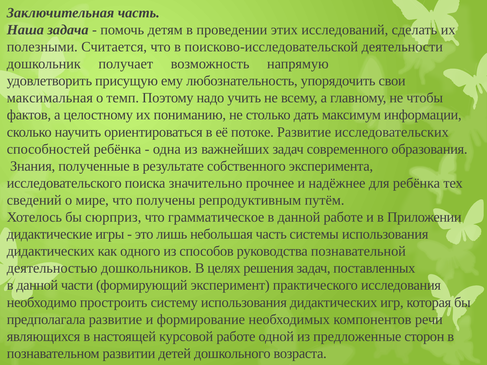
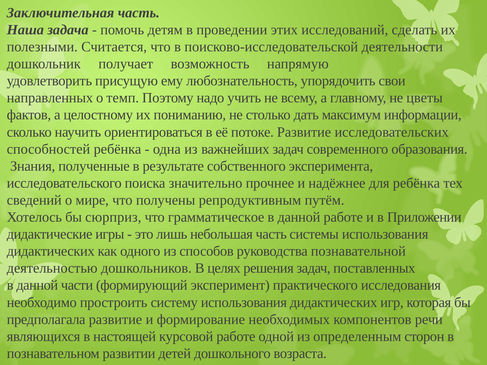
максимальная: максимальная -> направленных (50, 98)
чтобы: чтобы -> цветы (425, 98)
предложенные: предложенные -> определенным (357, 337)
